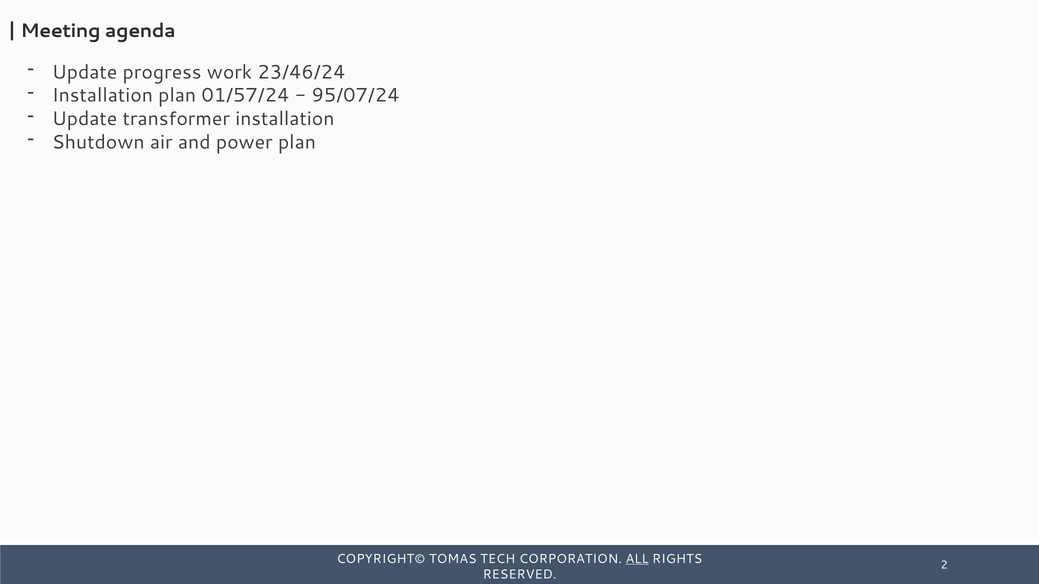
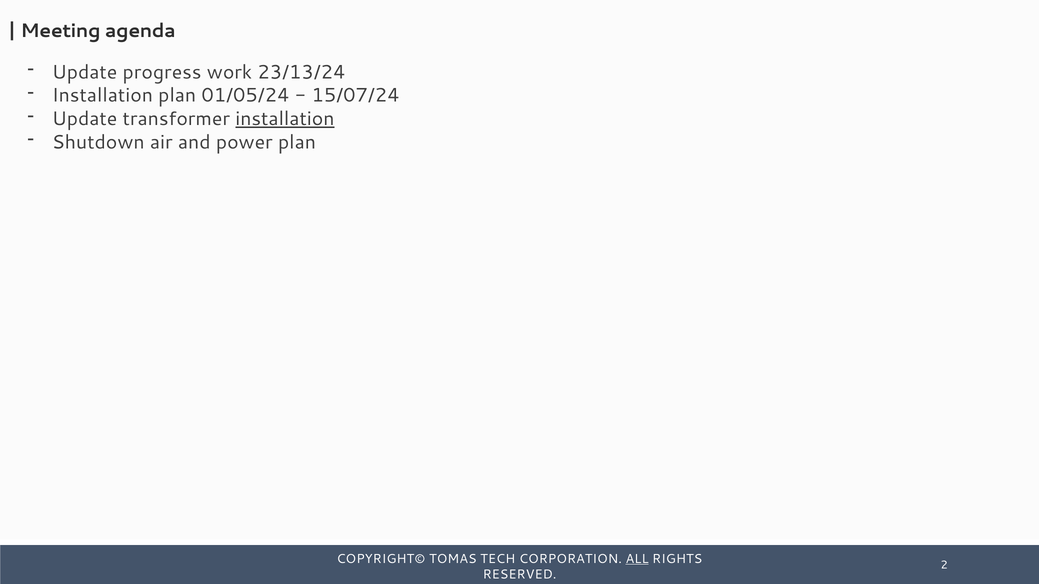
23/46/24: 23/46/24 -> 23/13/24 (301, 72)
01/57/24: 01/57/24 -> 01/05/24 (245, 96)
95/07/24: 95/07/24 -> 15/07/24 (356, 96)
installation underline: none -> present (285, 119)
